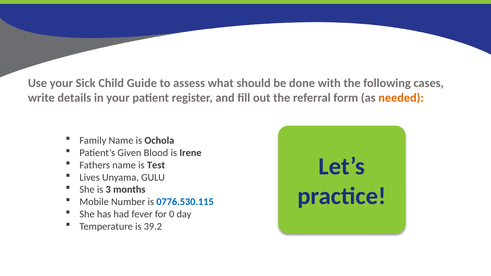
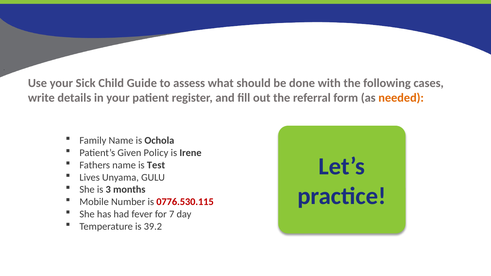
Blood: Blood -> Policy (156, 153)
0776.530.115 colour: blue -> red (185, 202)
0: 0 -> 7 (172, 214)
